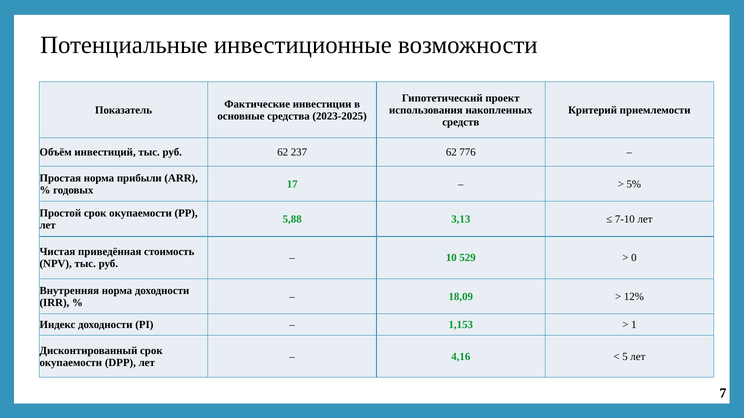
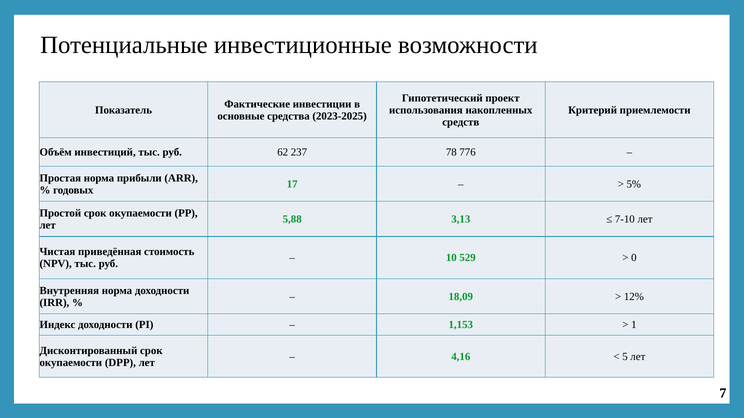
237 62: 62 -> 78 (451, 152)
